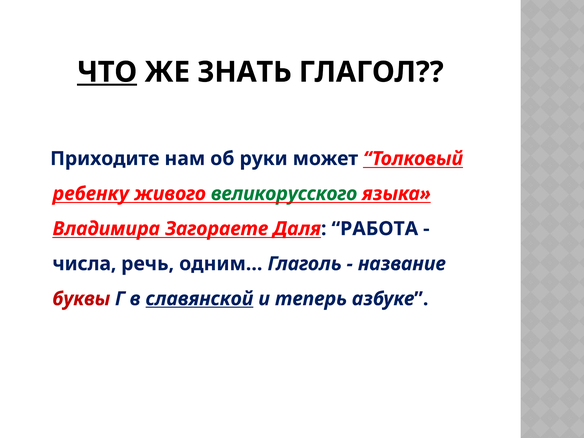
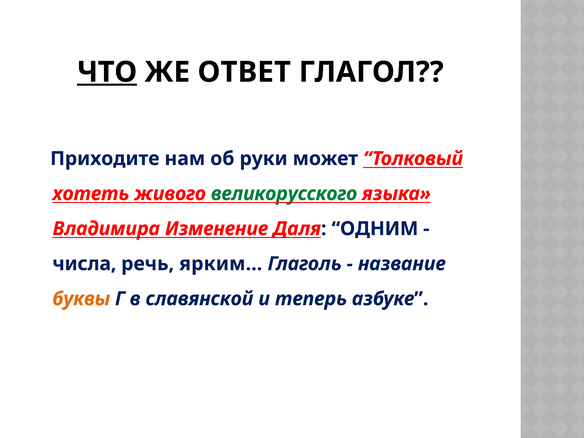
ЗНАТЬ: ЗНАТЬ -> ОТВЕТ (244, 72)
ребенку: ребенку -> хотеть (91, 194)
Загораете: Загораете -> Изменение (217, 229)
РАБОТА: РАБОТА -> ОДНИМ (375, 229)
одним…: одним… -> ярким… (221, 264)
буквы colour: red -> orange (81, 299)
славянской underline: present -> none (199, 299)
